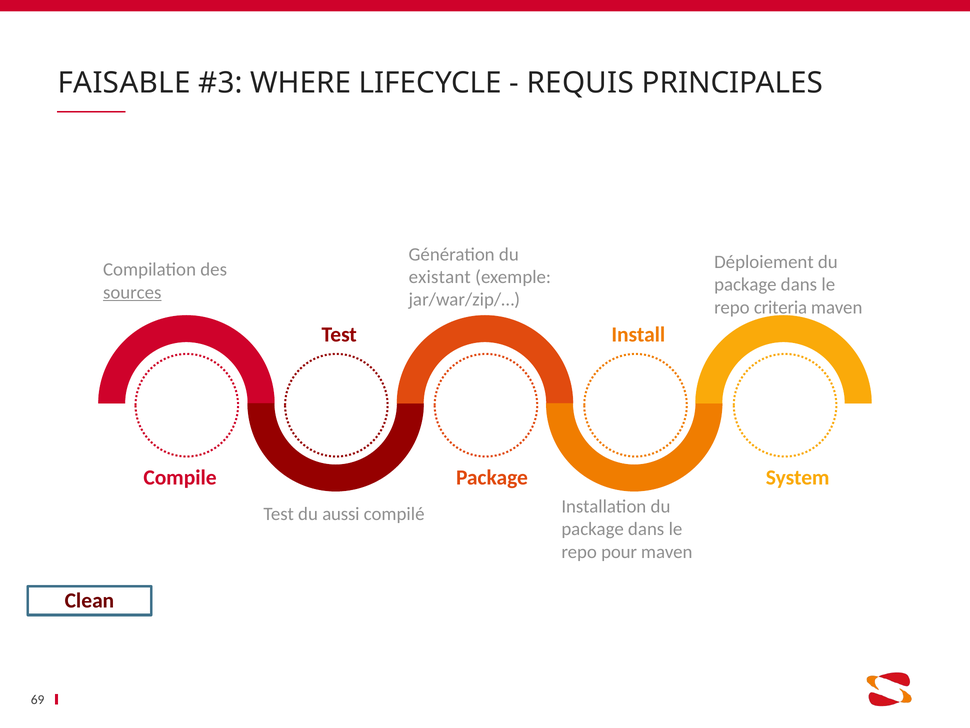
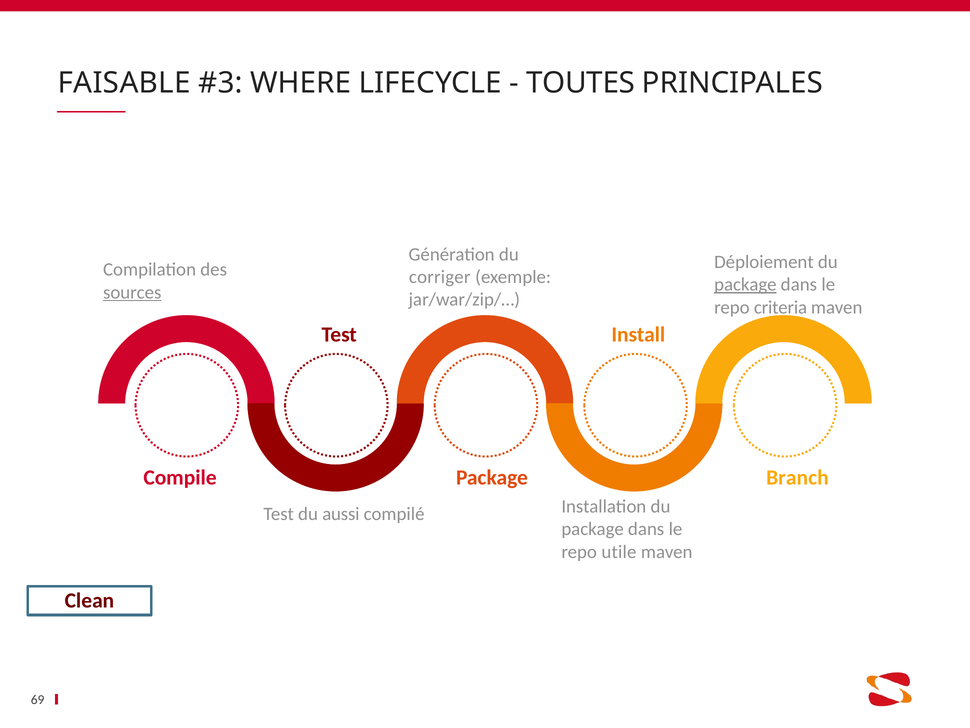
REQUIS: REQUIS -> TOUTES (581, 83)
existant: existant -> corriger (440, 277)
package underline: none -> present (745, 284)
System: System -> Branch (797, 477)
pour: pour -> utile (619, 552)
